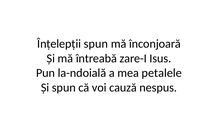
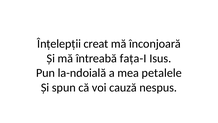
Înțelepții spun: spun -> creat (96, 44)
zare-I: zare-I -> fața-I (133, 58)
